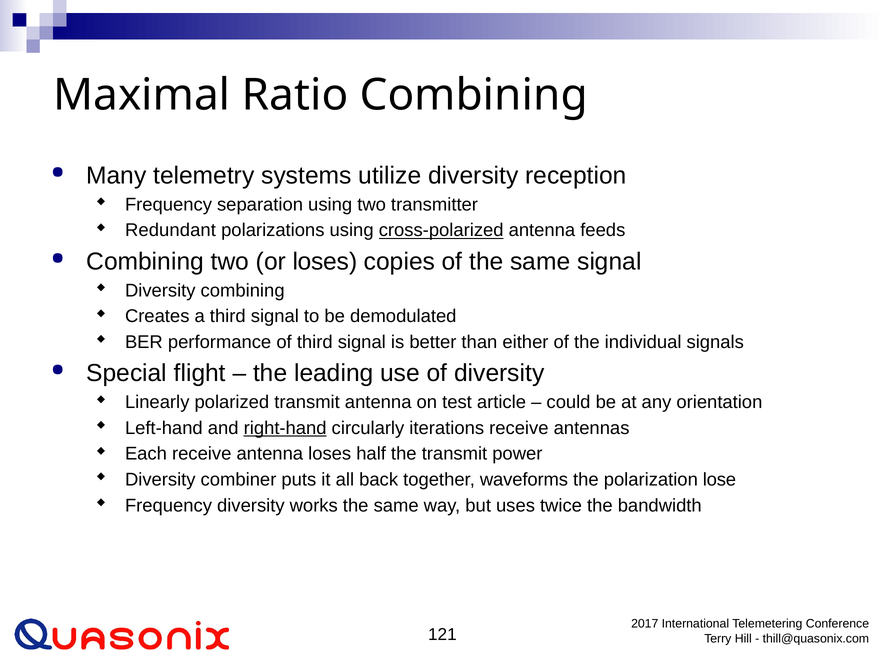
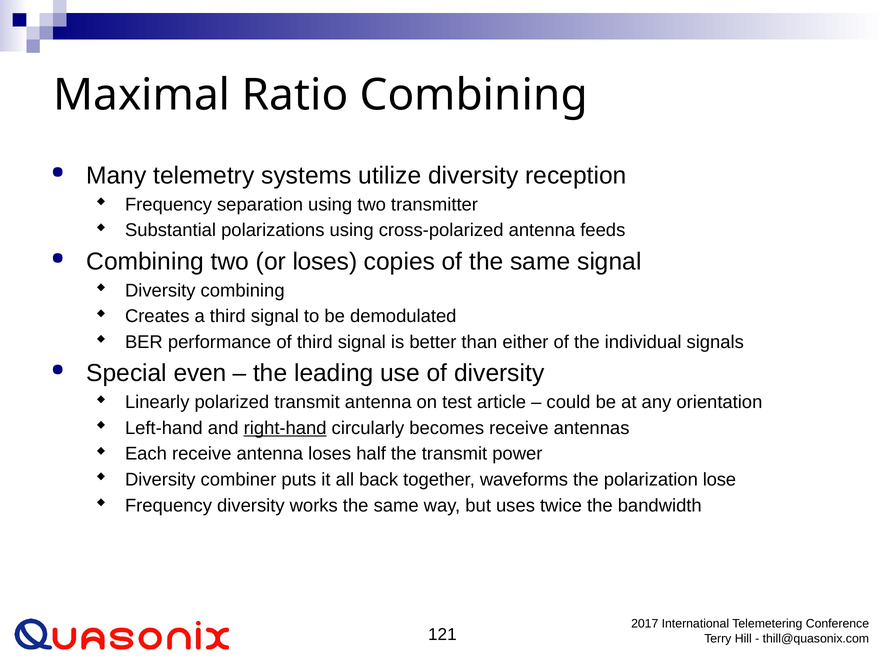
Redundant: Redundant -> Substantial (171, 231)
cross-polarized underline: present -> none (441, 231)
flight: flight -> even (200, 374)
iterations: iterations -> becomes (447, 429)
